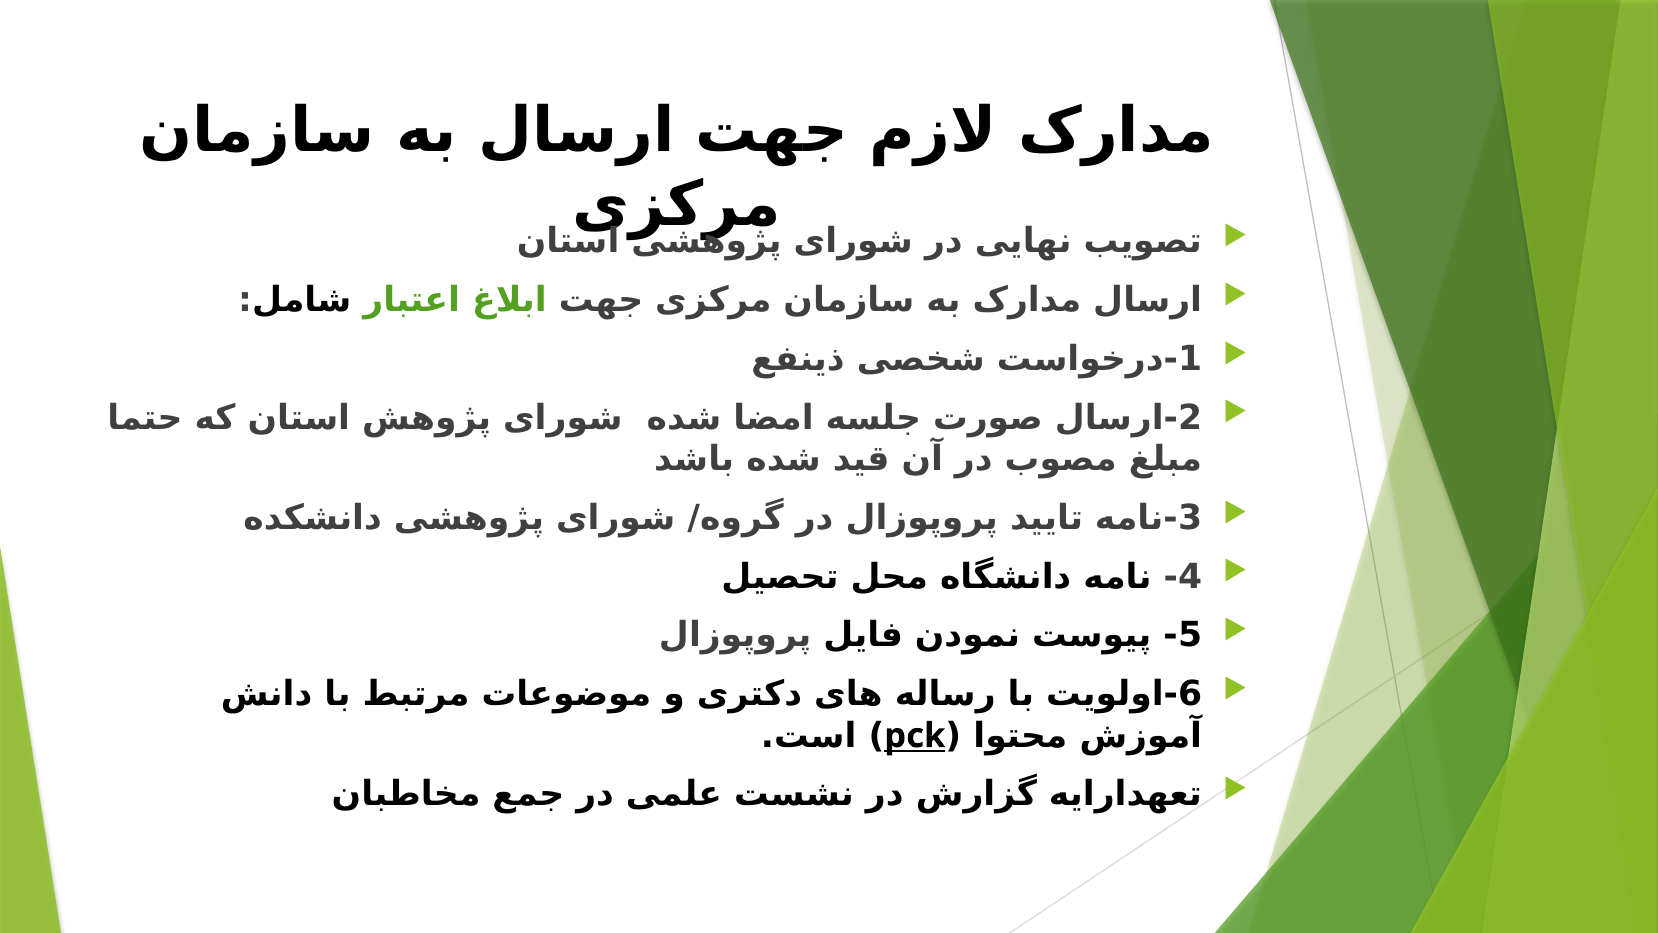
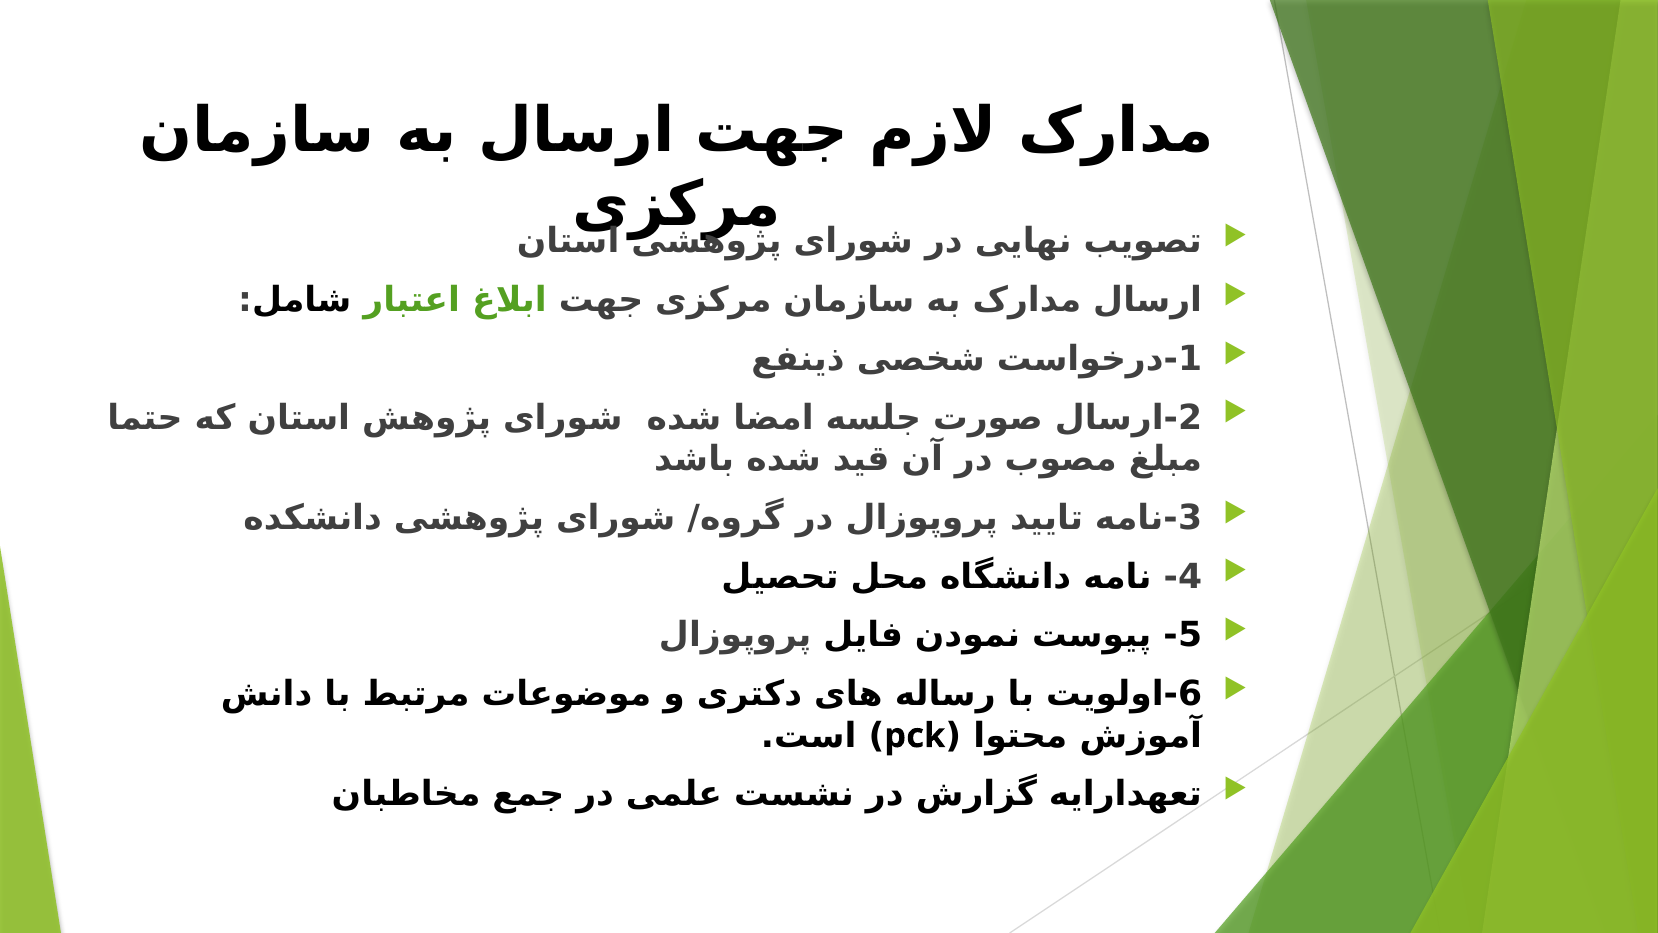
pck underline: present -> none (915, 735)
